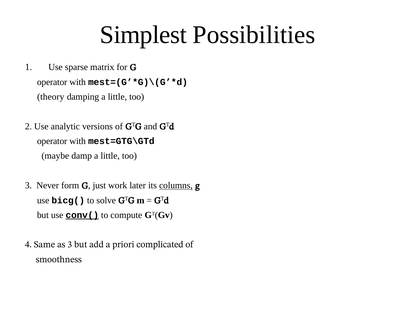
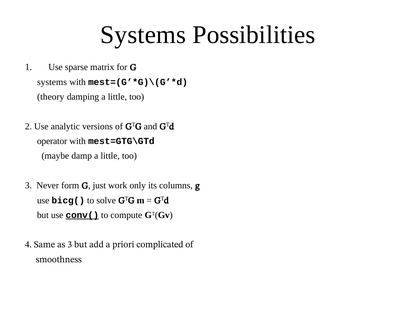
Simplest: Simplest -> Systems (143, 35)
operator: operator -> systems (52, 82)
later: later -> only (138, 186)
columns underline: present -> none (176, 186)
